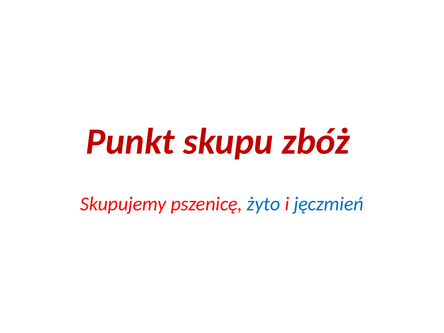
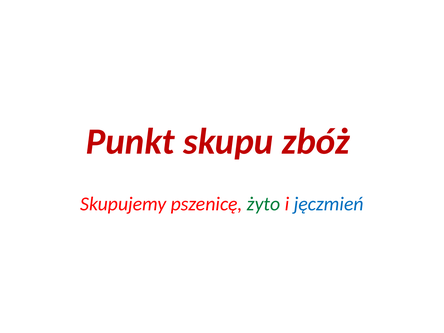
żyto colour: blue -> green (264, 204)
